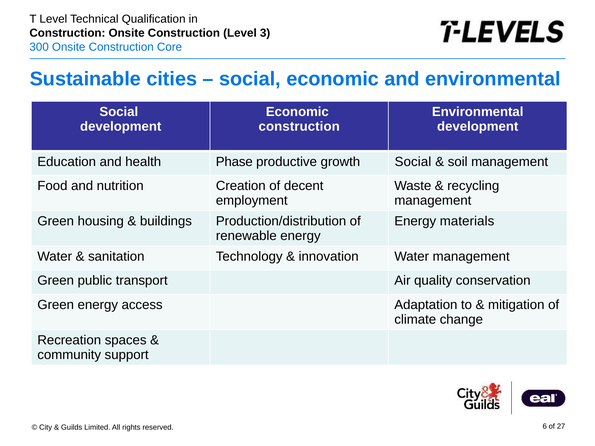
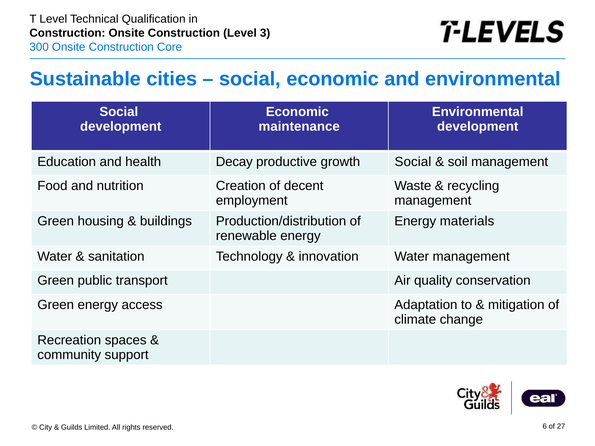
construction: construction -> maintenance (299, 126)
Phase: Phase -> Decay (234, 162)
